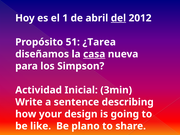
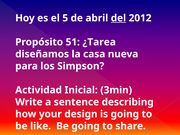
1: 1 -> 5 (65, 18)
casa underline: present -> none (94, 54)
Be plano: plano -> going (86, 126)
